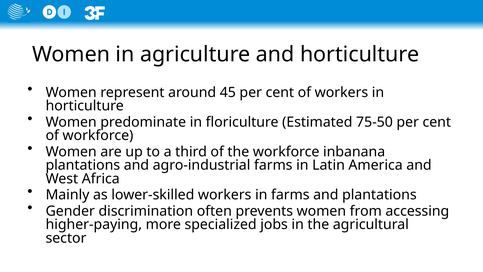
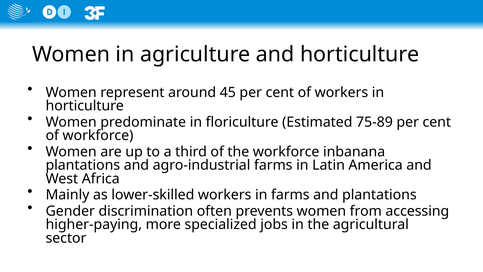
75-50: 75-50 -> 75-89 (374, 122)
